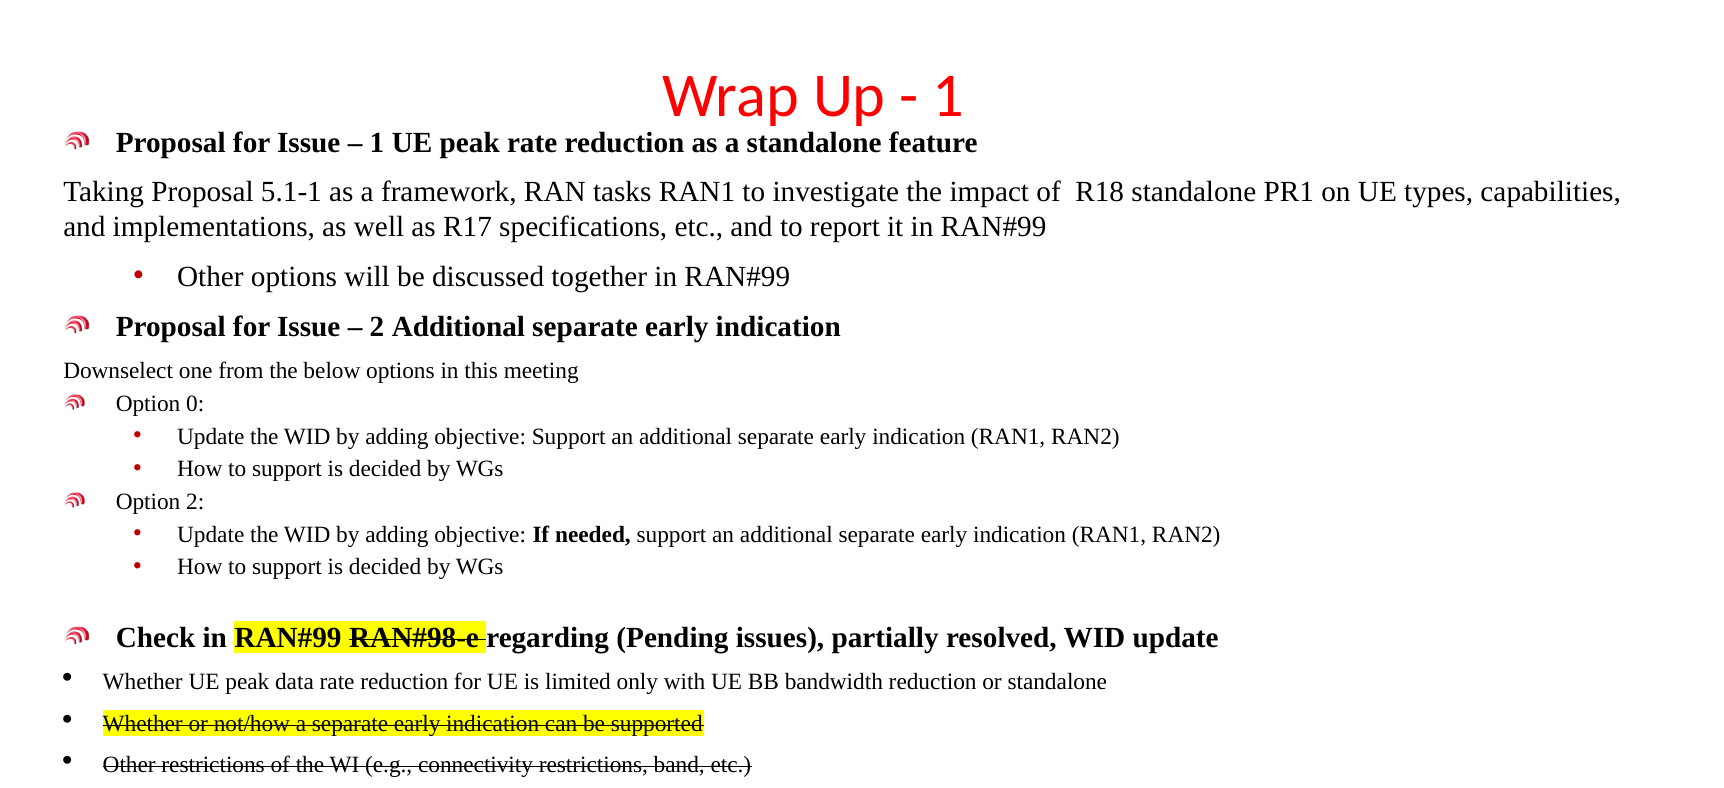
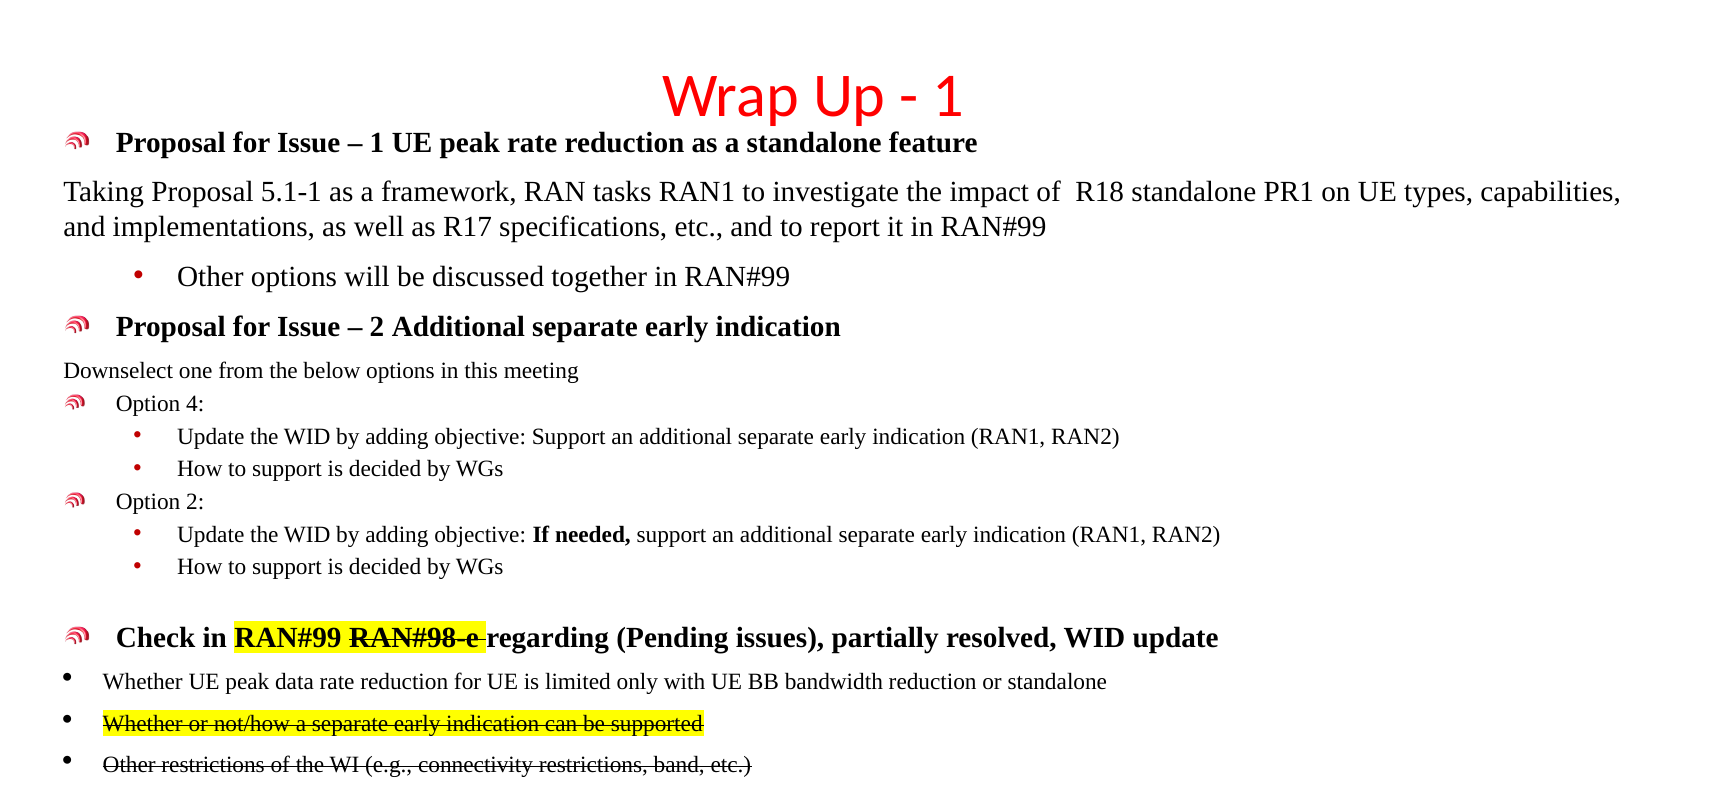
0: 0 -> 4 (195, 404)
